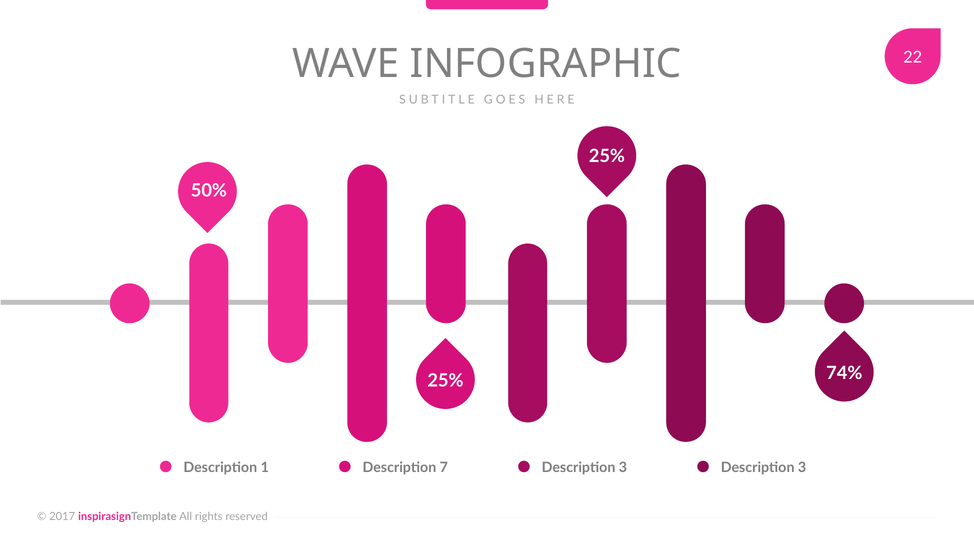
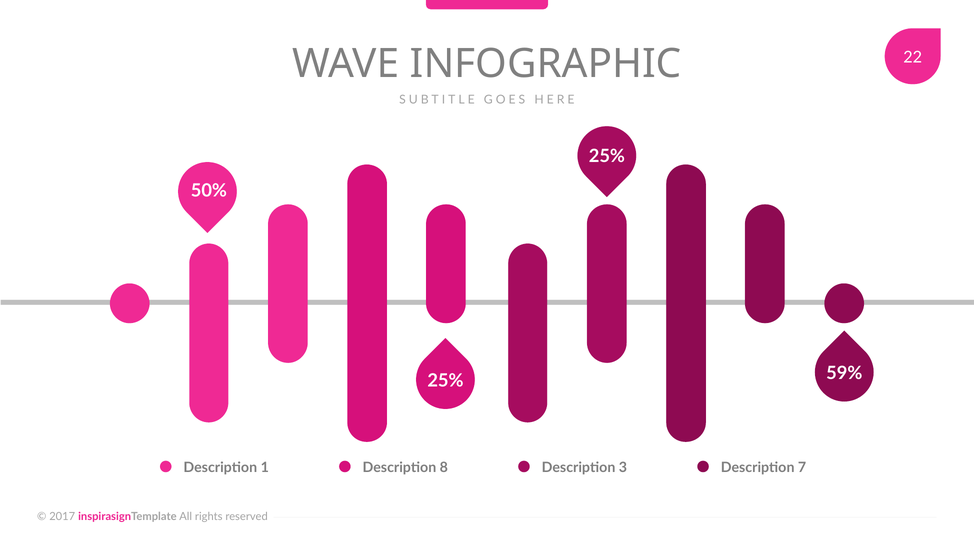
74%: 74% -> 59% (844, 373)
7: 7 -> 8 (444, 467)
3 Description 3: 3 -> 7 (802, 467)
